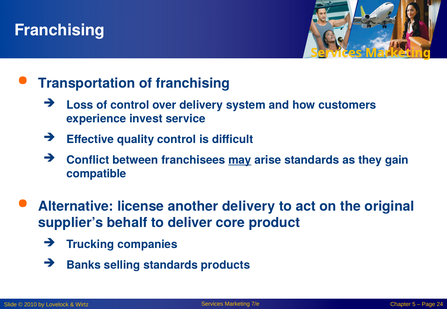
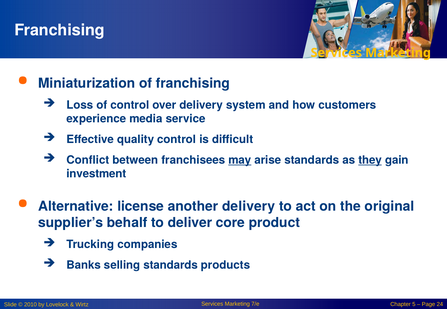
Transportation: Transportation -> Miniaturization (87, 83)
invest: invest -> media (146, 119)
they underline: none -> present (370, 160)
compatible: compatible -> investment (96, 174)
